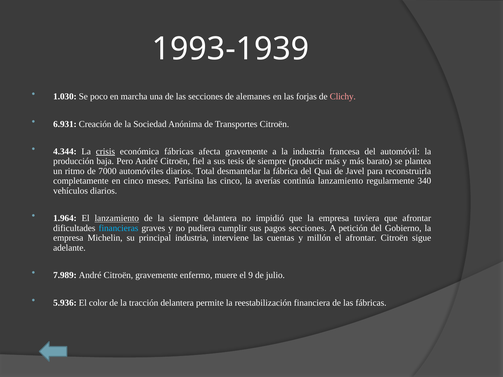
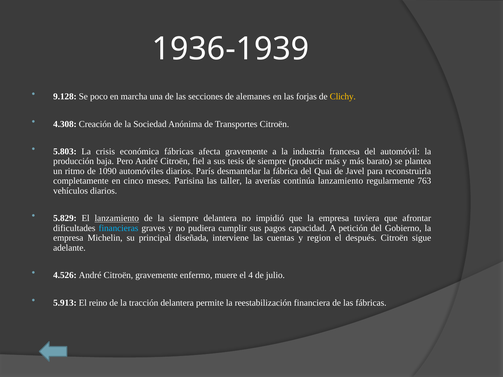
1993-1939: 1993-1939 -> 1936-1939 (231, 49)
1.030: 1.030 -> 9.128 (65, 97)
Clichy colour: pink -> yellow (343, 97)
6.931: 6.931 -> 4.308 (65, 124)
4.344: 4.344 -> 5.803 (65, 152)
crisis underline: present -> none (105, 152)
7000: 7000 -> 1090 (107, 171)
Total: Total -> París (205, 171)
las cinco: cinco -> taller (231, 181)
340: 340 -> 763 (424, 181)
1.964: 1.964 -> 5.829 (65, 218)
pagos secciones: secciones -> capacidad (308, 228)
principal industria: industria -> diseñada (192, 238)
millón: millón -> region (319, 238)
el afrontar: afrontar -> después (361, 238)
7.989: 7.989 -> 4.526 (65, 275)
9: 9 -> 4 (251, 275)
5.936: 5.936 -> 5.913 (65, 303)
color: color -> reino (98, 303)
